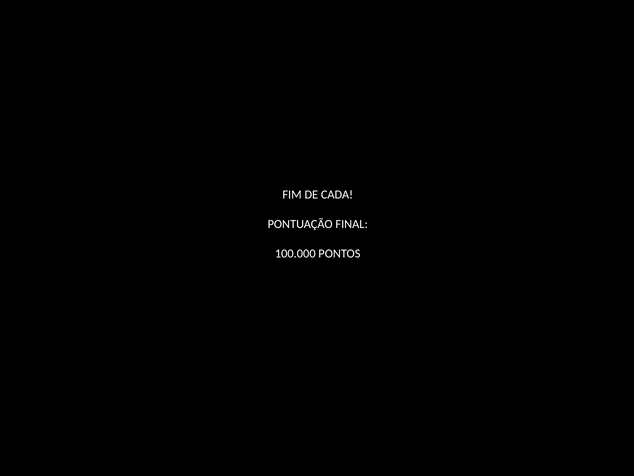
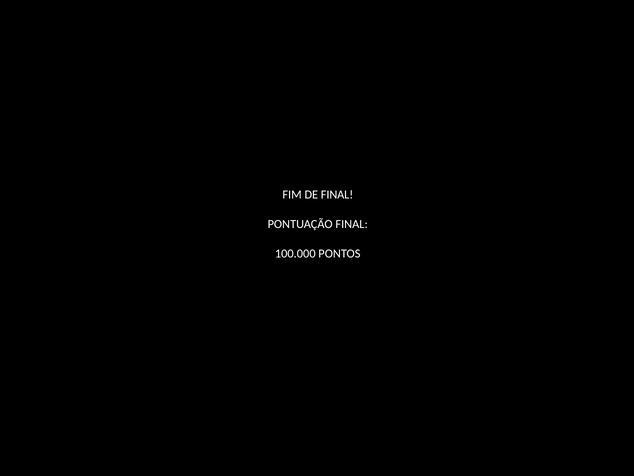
DE CADA: CADA -> FINAL (337, 194)
